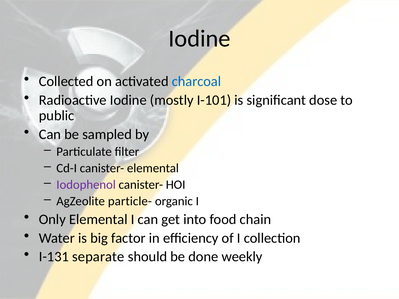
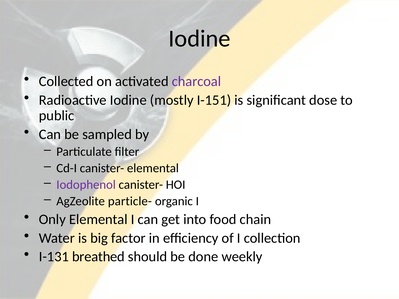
charcoal colour: blue -> purple (196, 81)
I-101: I-101 -> I-151 (214, 100)
separate: separate -> breathed (98, 257)
